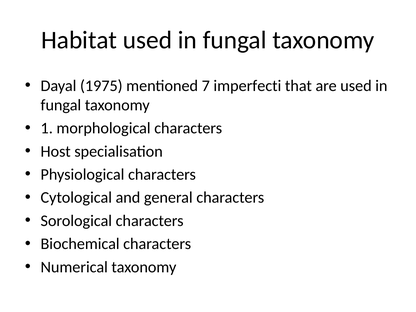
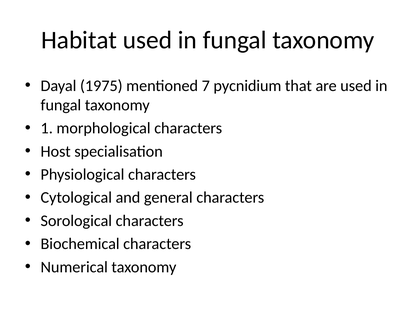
imperfecti: imperfecti -> pycnidium (247, 86)
